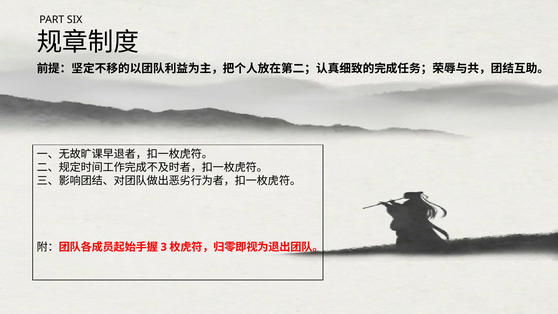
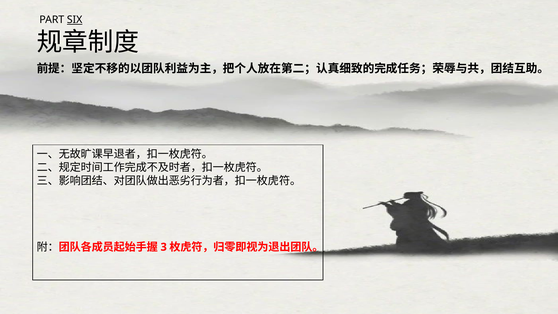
SIX underline: none -> present (75, 20)
